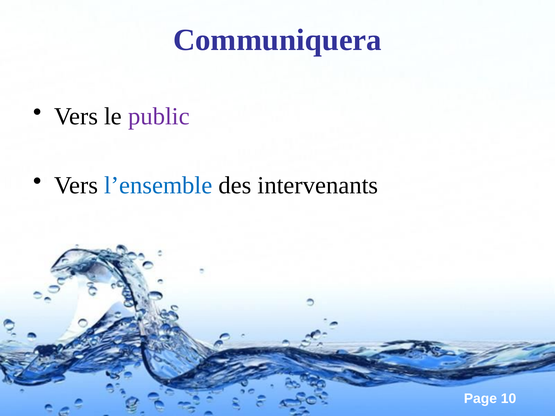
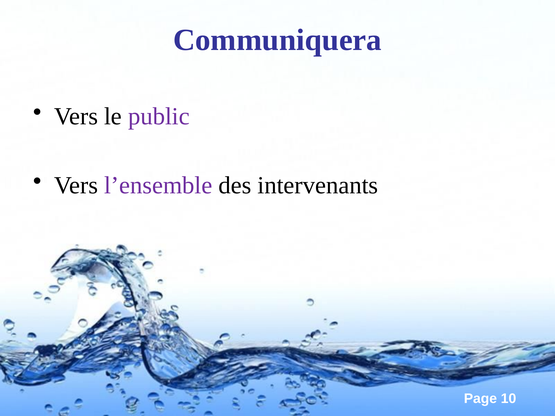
l’ensemble colour: blue -> purple (158, 186)
